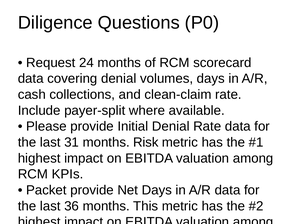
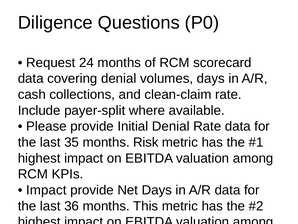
31: 31 -> 35 (72, 142)
Packet: Packet -> Impact (46, 190)
